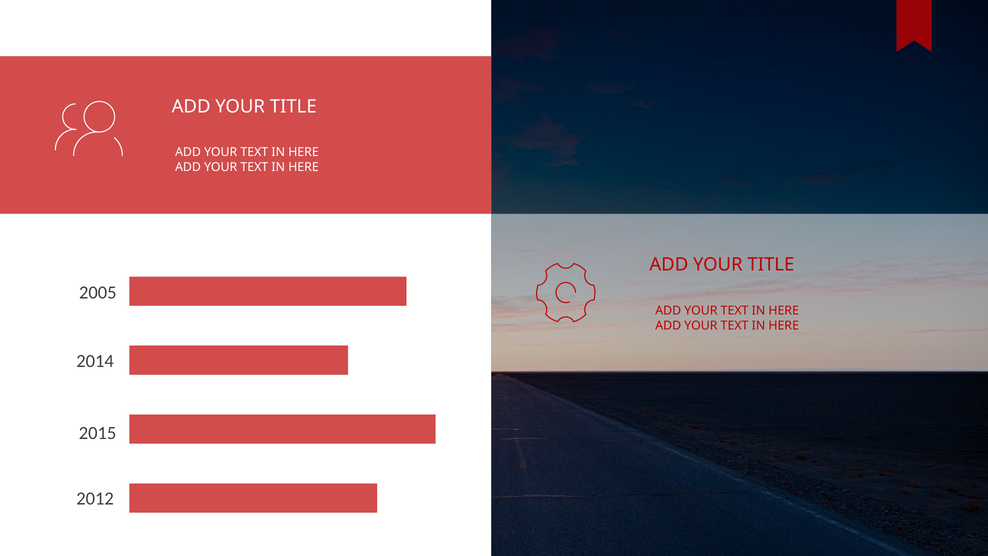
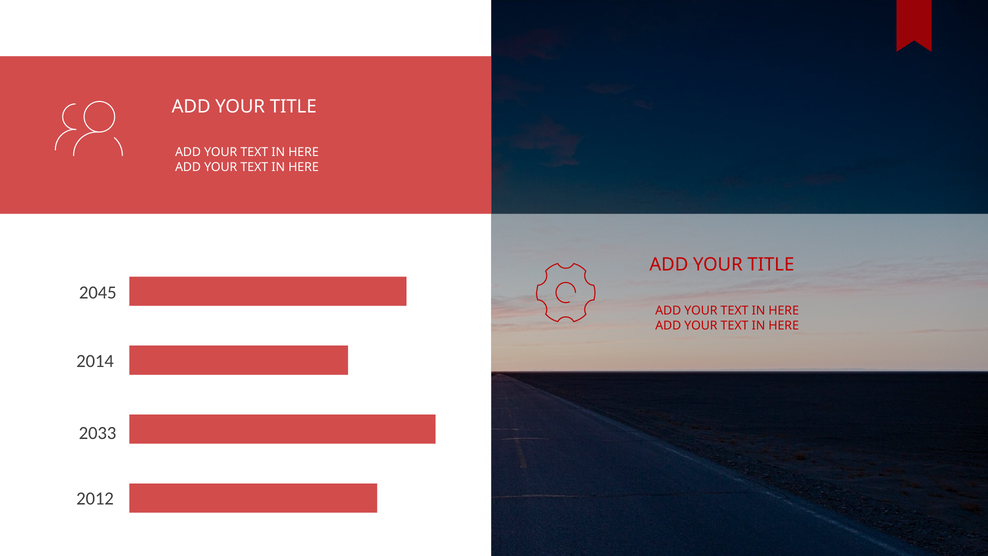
2005: 2005 -> 2045 (98, 292)
2015: 2015 -> 2033 (98, 433)
